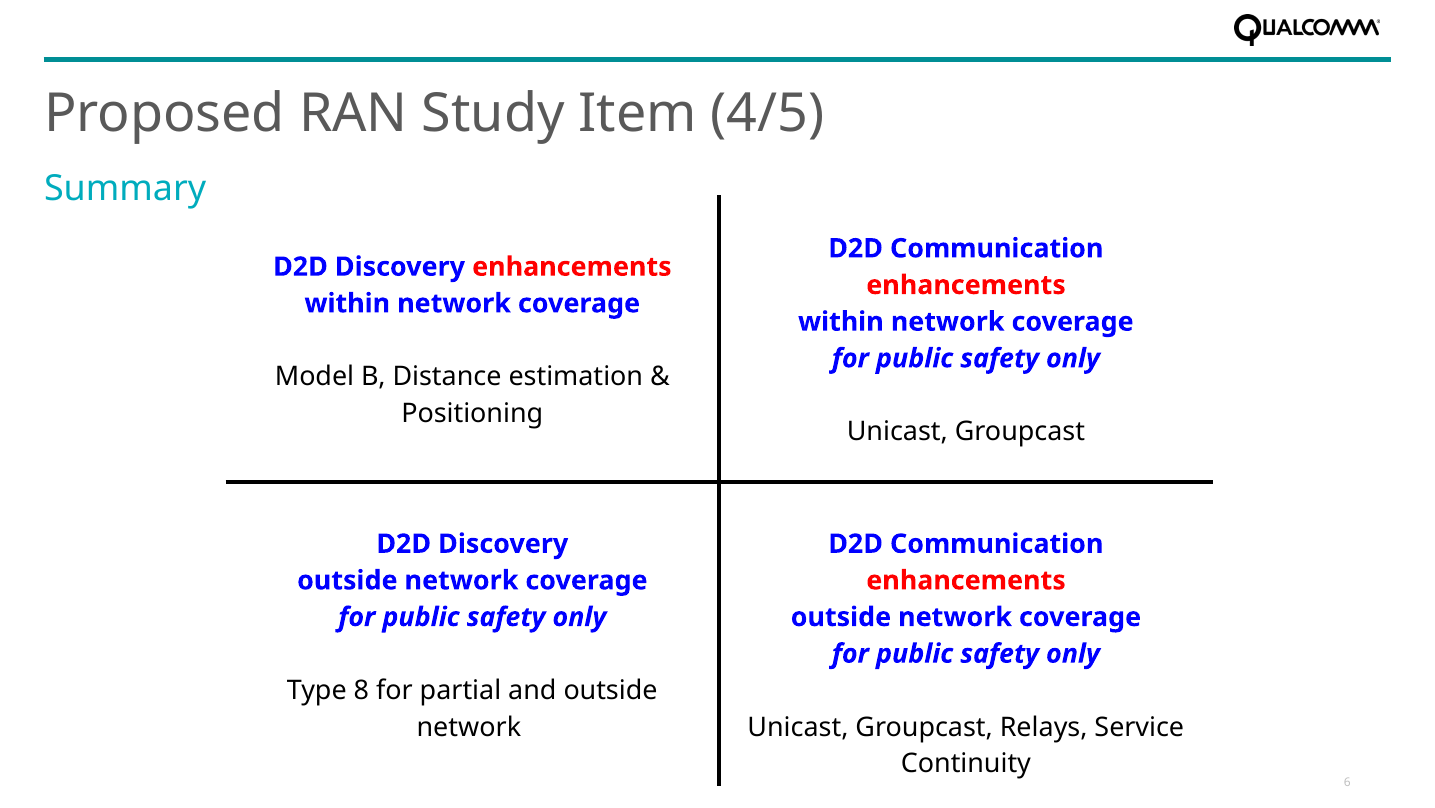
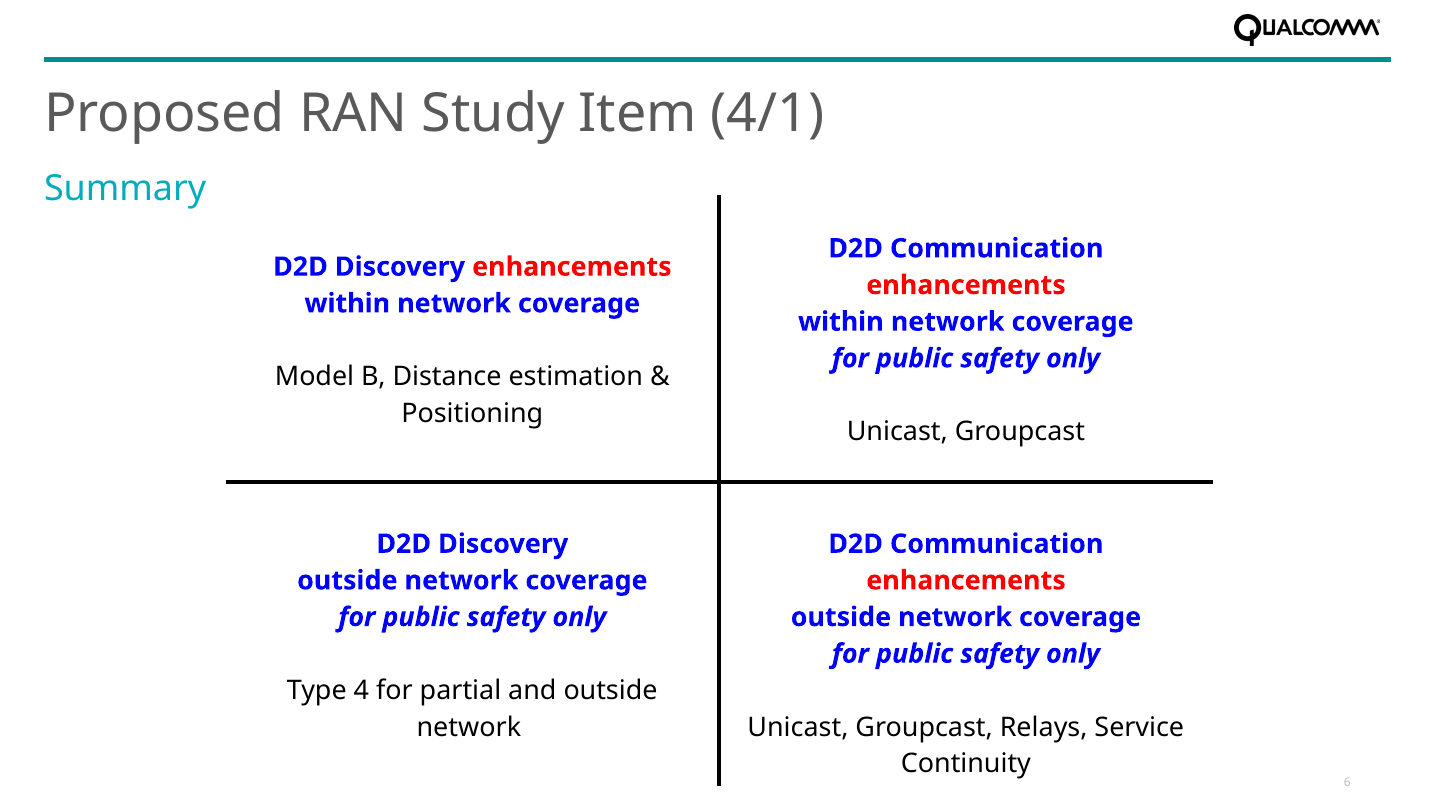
4/5: 4/5 -> 4/1 (768, 113)
8: 8 -> 4 (361, 690)
